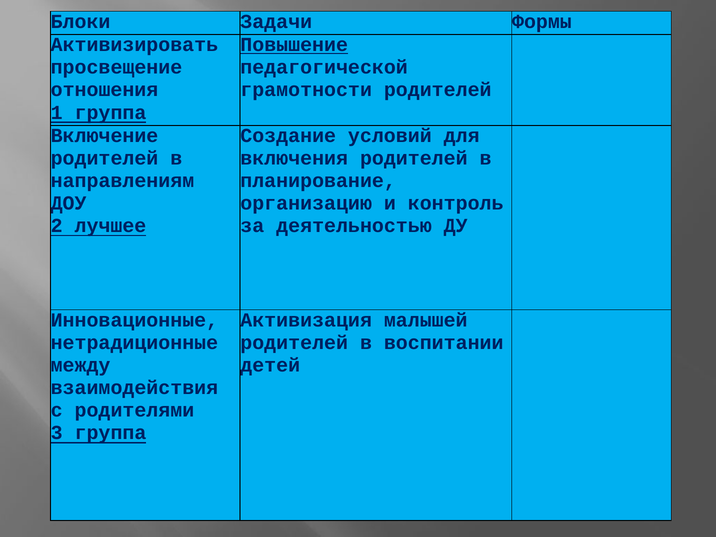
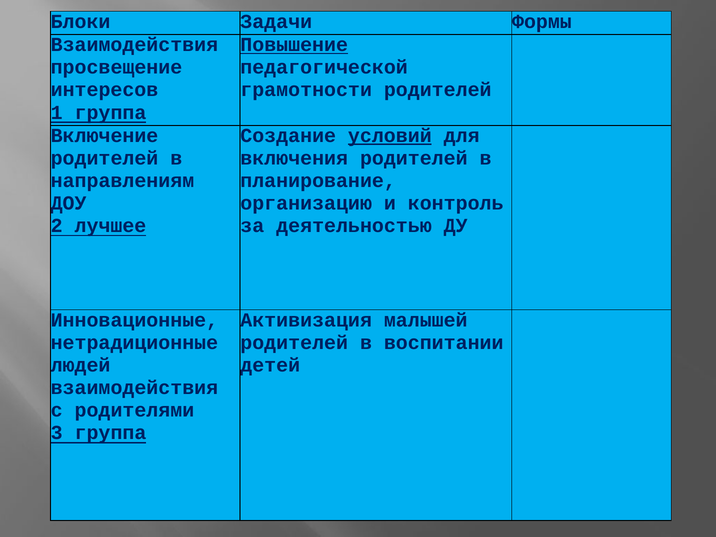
Активизировать: Активизировать -> Взаимодействия (134, 45)
отношения: отношения -> интересов (104, 90)
условий underline: none -> present (390, 136)
между: между -> людей (81, 365)
